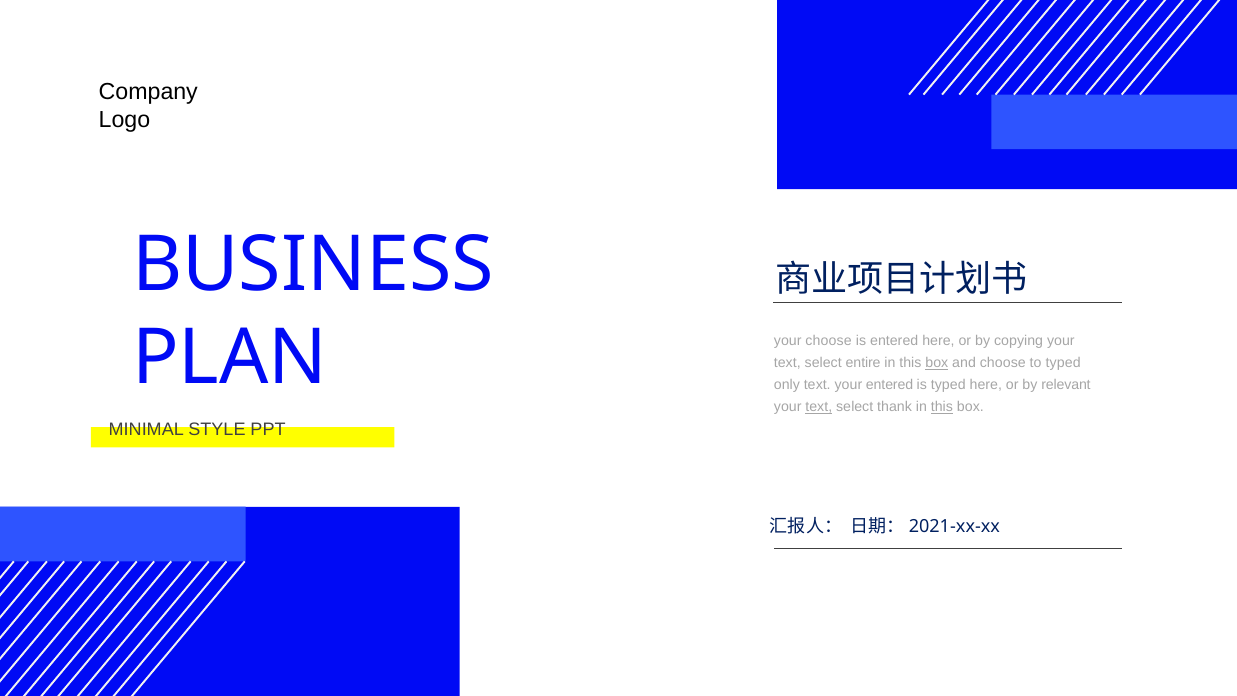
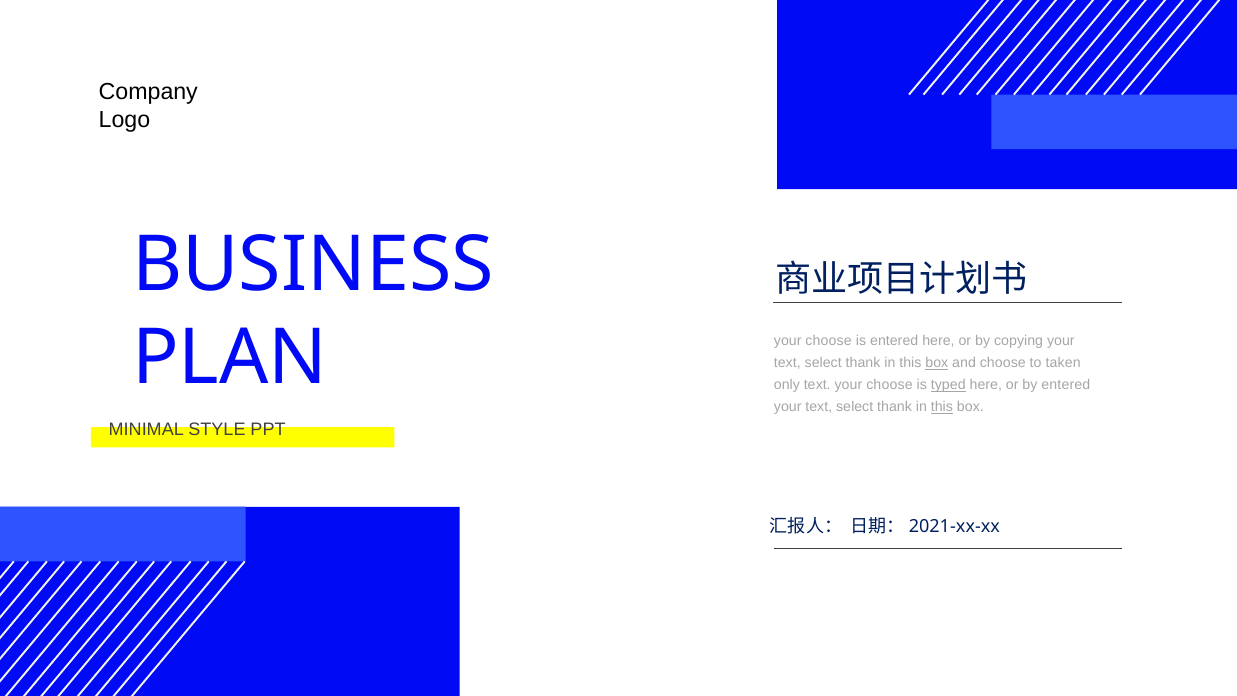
entire: entire -> thank (863, 363)
to typed: typed -> taken (1063, 363)
text your entered: entered -> choose (889, 385)
typed underline: none -> present (948, 385)
by relevant: relevant -> entered (1066, 385)
text underline: present -> none (819, 407)
